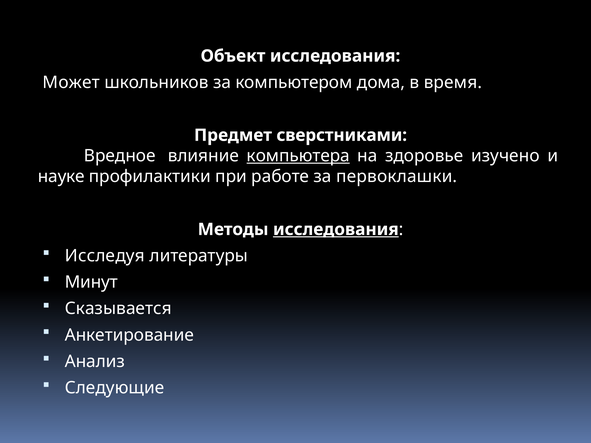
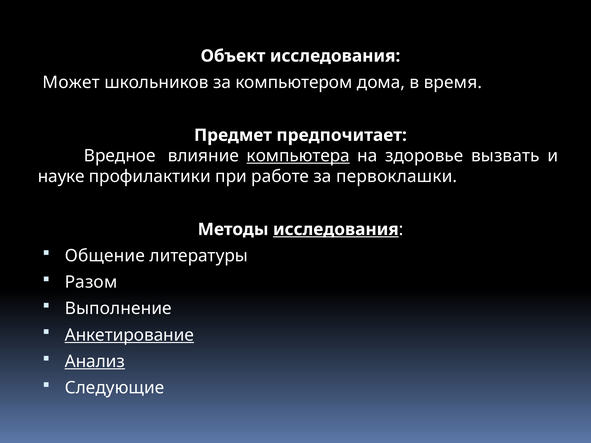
сверстниками: сверстниками -> предпочитает (342, 135)
изучено: изучено -> вызвать (505, 156)
Исследуя: Исследуя -> Общение (105, 256)
Минут: Минут -> Разом (91, 282)
Сказывается: Сказывается -> Выполнение (118, 309)
Анкетирование underline: none -> present (129, 335)
Анализ underline: none -> present (95, 362)
